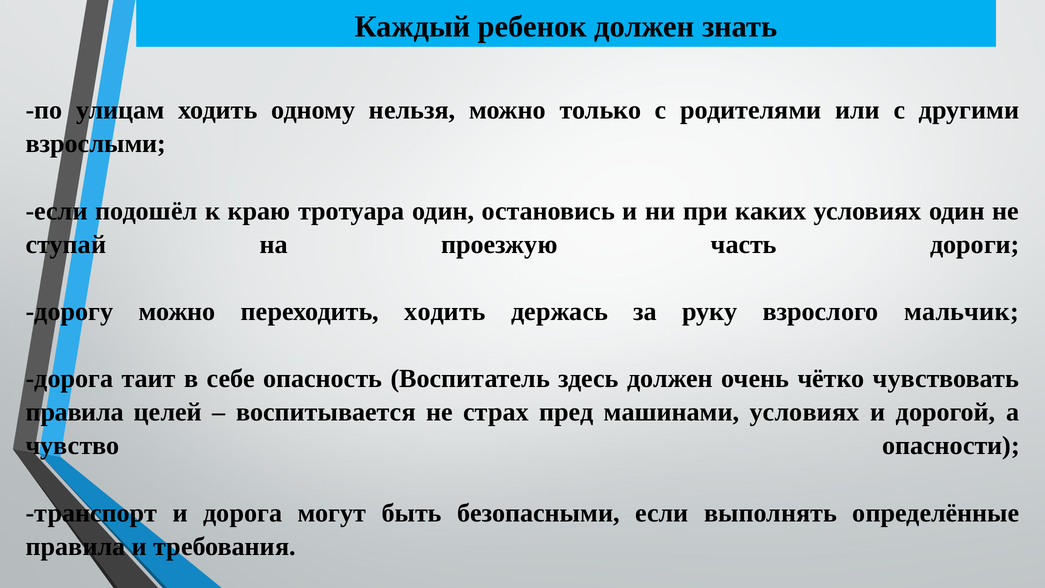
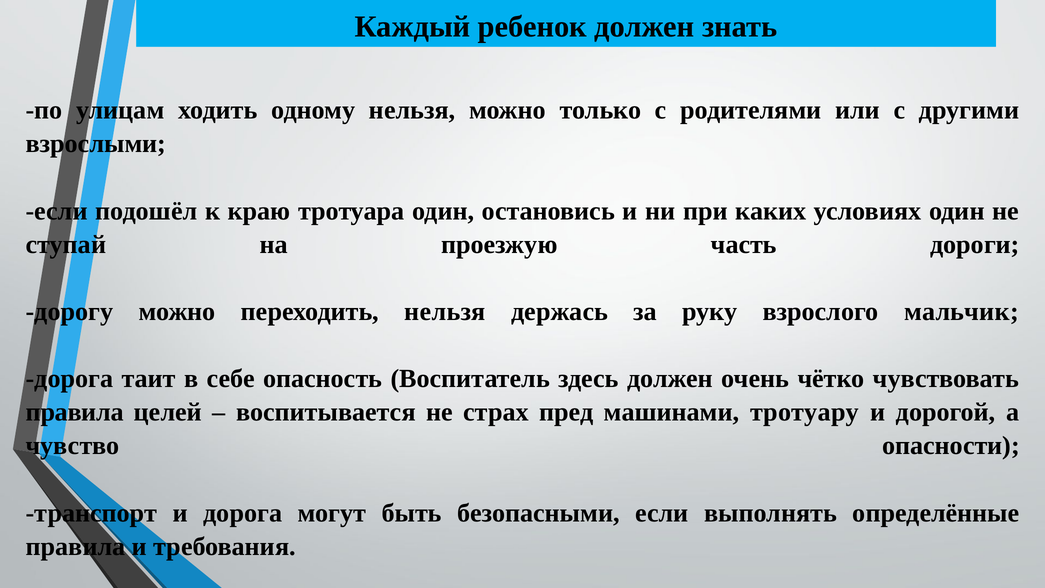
переходить ходить: ходить -> нельзя (445, 312)
машинами условиях: условиях -> тротуару (805, 412)
